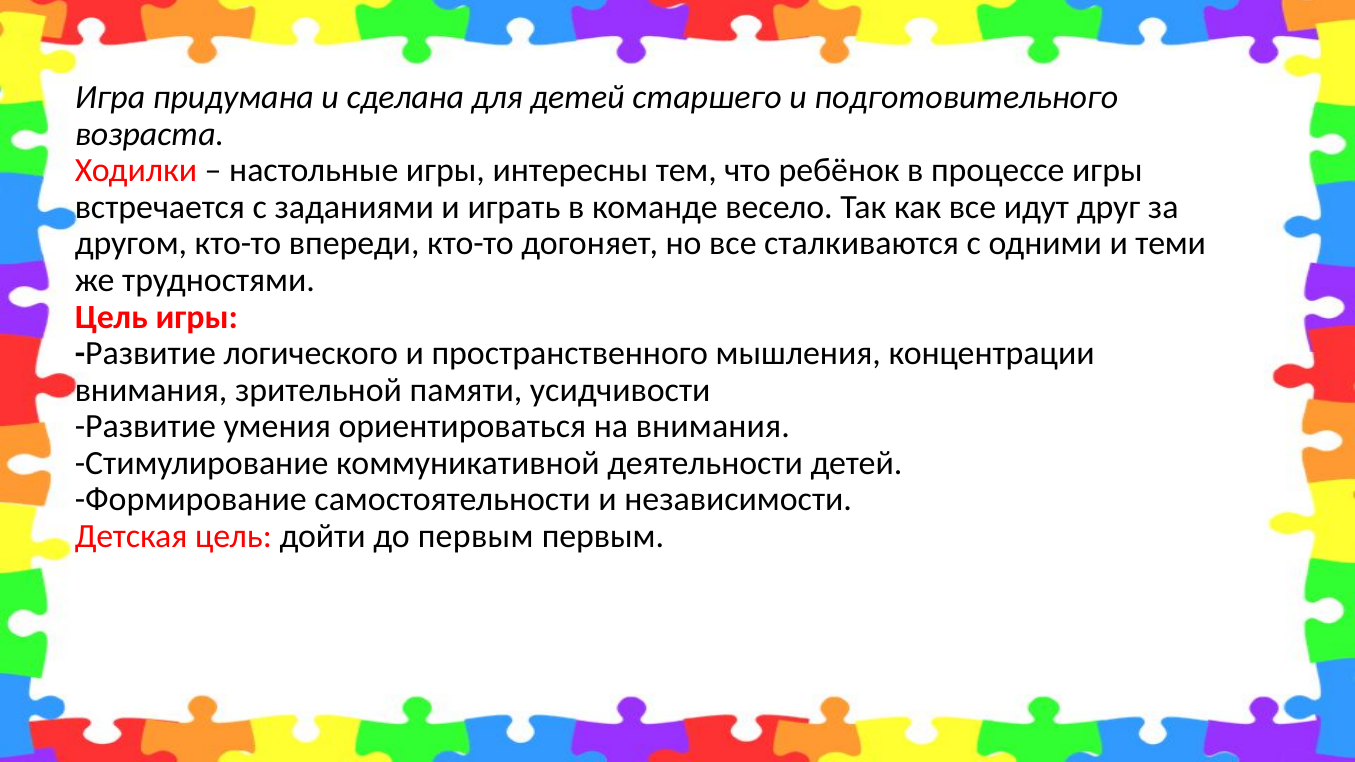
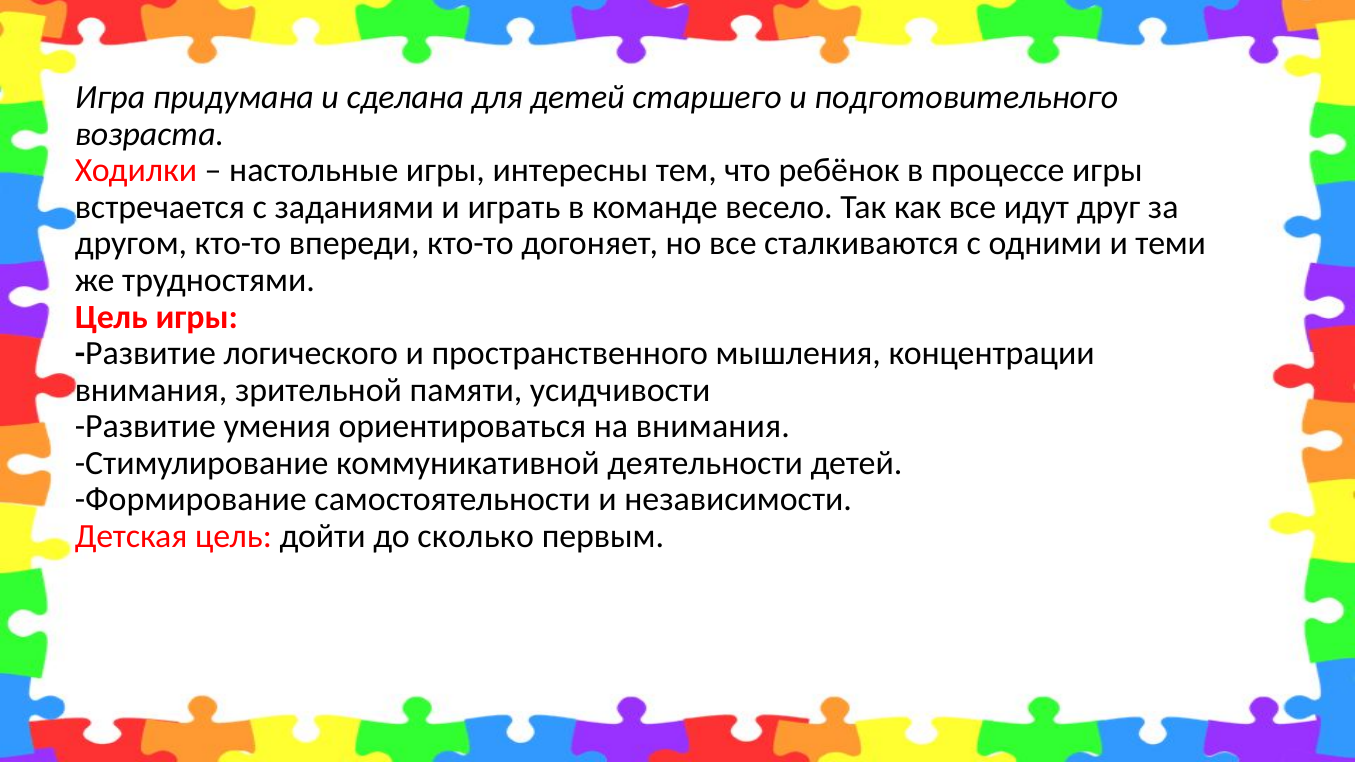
до первым: первым -> сколько (476, 536)
